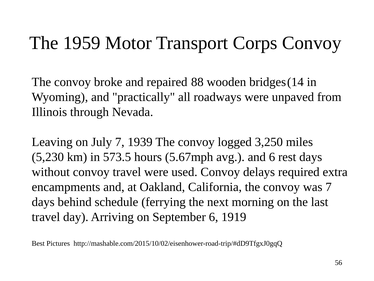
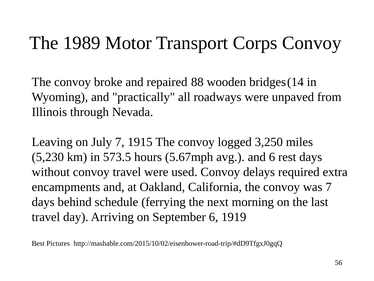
1959: 1959 -> 1989 (82, 43)
1939: 1939 -> 1915 (140, 142)
